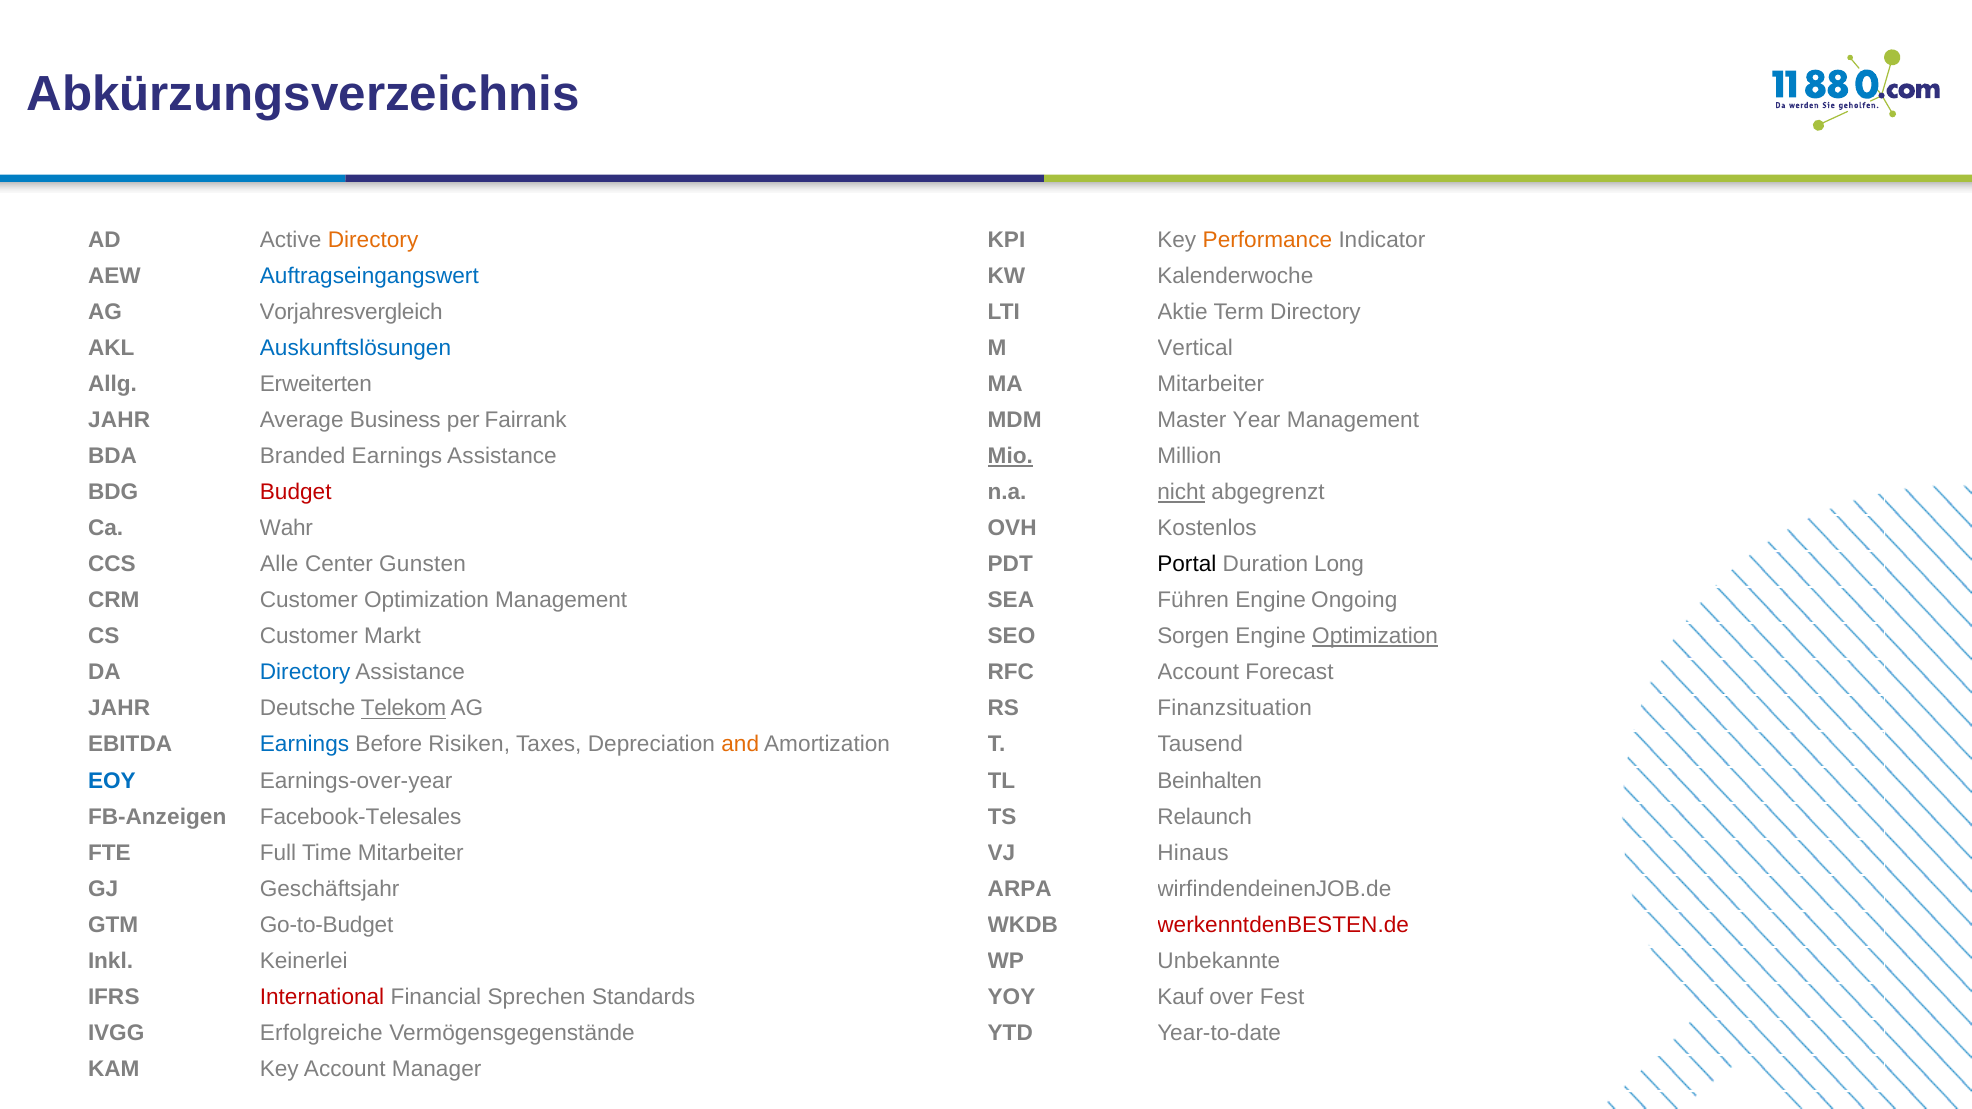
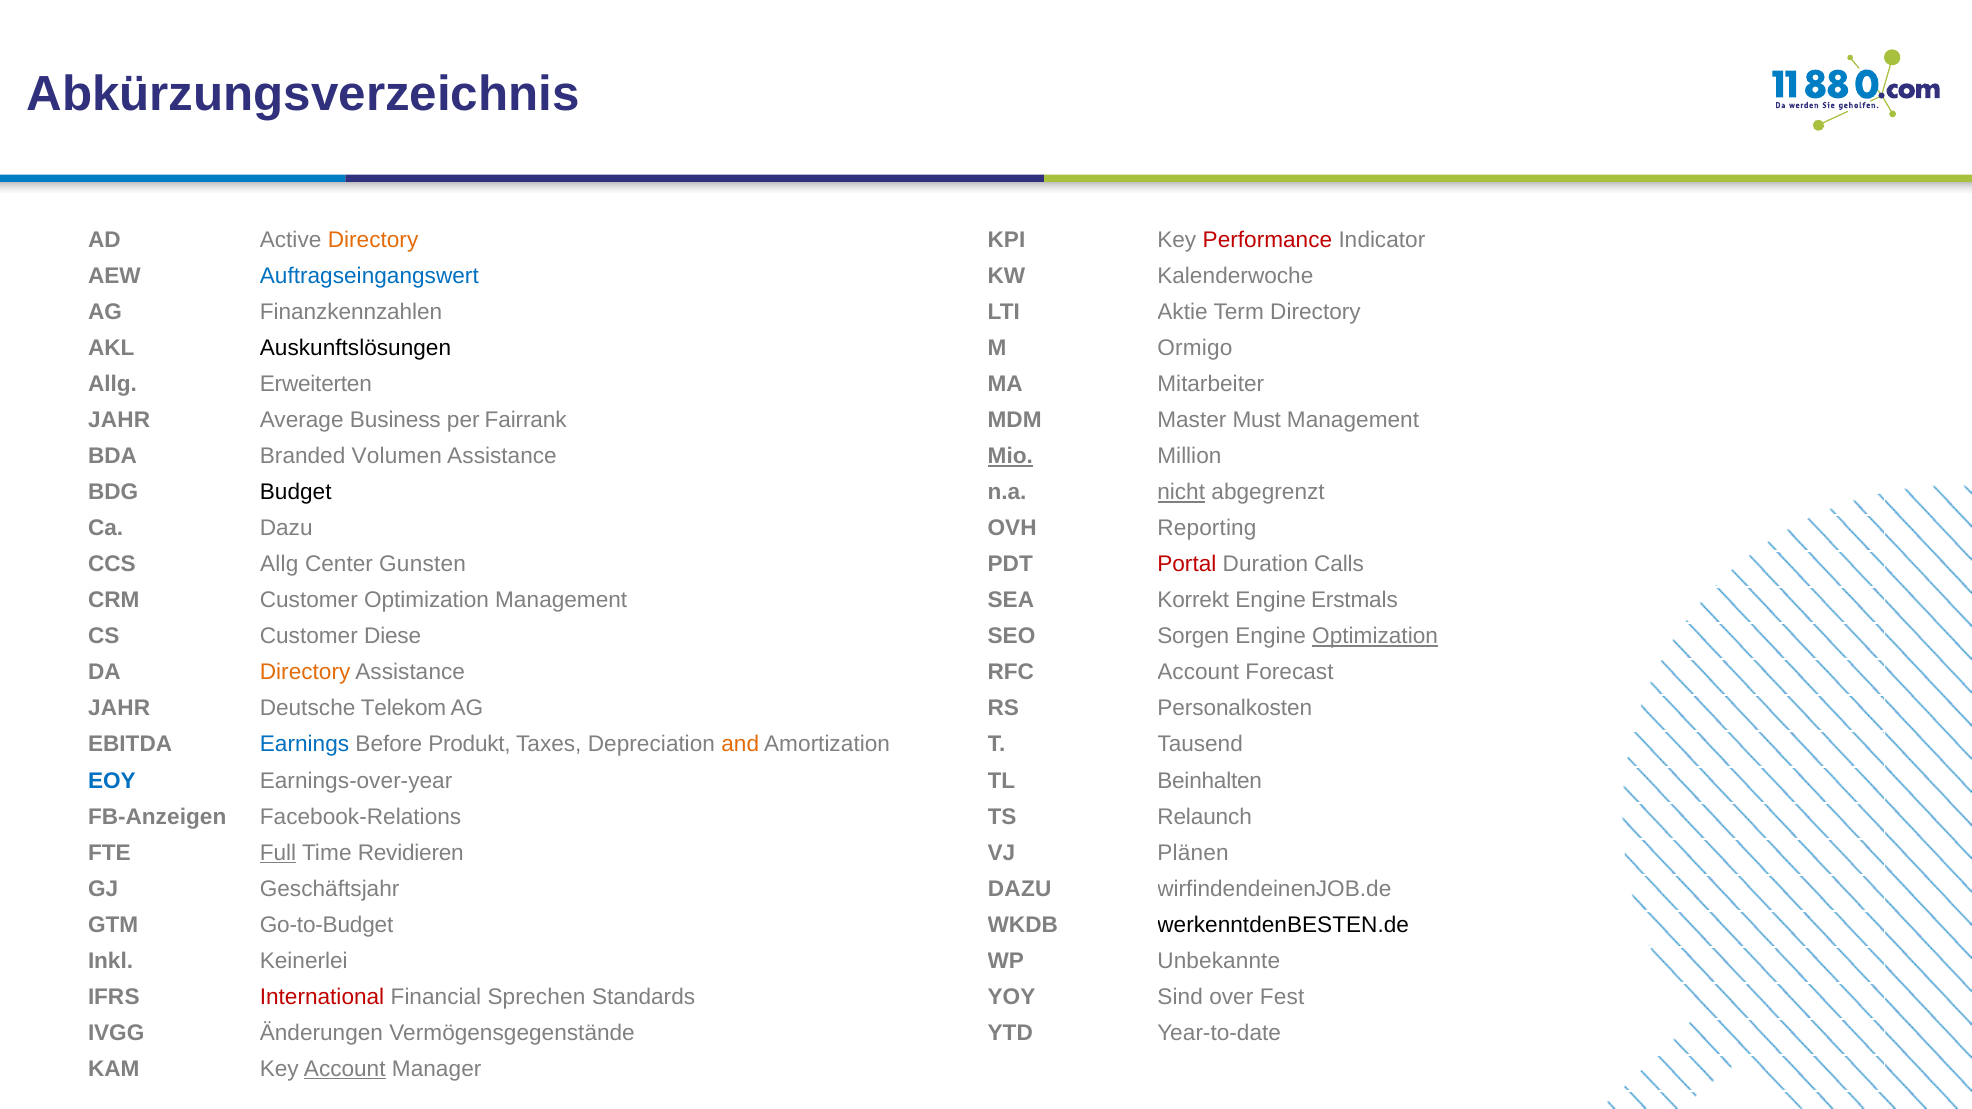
Performance colour: orange -> red (1267, 240)
Vorjahresvergleich: Vorjahresvergleich -> Finanzkennzahlen (351, 312)
Auskunftslösungen colour: blue -> black (355, 348)
Vertical: Vertical -> Ormigo (1195, 348)
Year: Year -> Must (1257, 420)
Branded Earnings: Earnings -> Volumen (397, 456)
Budget colour: red -> black (296, 492)
Ca Wahr: Wahr -> Dazu (286, 528)
Kostenlos: Kostenlos -> Reporting (1207, 528)
CCS Alle: Alle -> Allg (279, 564)
Portal colour: black -> red (1187, 564)
Long: Long -> Calls (1339, 564)
Führen: Führen -> Korrekt (1193, 601)
Ongoing: Ongoing -> Erstmals (1354, 601)
Markt: Markt -> Diese (393, 637)
Directory colour: blue -> orange (305, 673)
Telekom underline: present -> none (404, 709)
Finanzsituation: Finanzsituation -> Personalkosten (1235, 709)
Risiken: Risiken -> Produkt (469, 745)
Facebook-Telesales: Facebook-Telesales -> Facebook-Relations (361, 817)
Full underline: none -> present (278, 853)
Time Mitarbeiter: Mitarbeiter -> Revidieren (411, 853)
Hinaus: Hinaus -> Plänen (1193, 853)
Geschäftsjahr ARPA: ARPA -> DAZU (1020, 889)
werkenntdenBESTEN.de colour: red -> black (1283, 925)
Kauf: Kauf -> Sind (1180, 997)
Erfolgreiche: Erfolgreiche -> Änderungen (321, 1033)
Account underline: none -> present (345, 1069)
